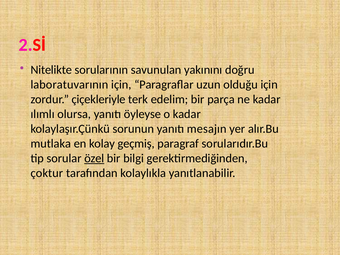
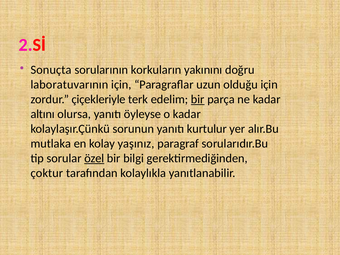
Nitelikte: Nitelikte -> Sonuçta (51, 70)
savunulan: savunulan -> korkuların (156, 70)
bir underline: none -> present (198, 99)
ılımlı: ılımlı -> altını (43, 114)
mesajın: mesajın -> kurtulur (207, 129)
geçmiş: geçmiş -> yaşınız (136, 144)
